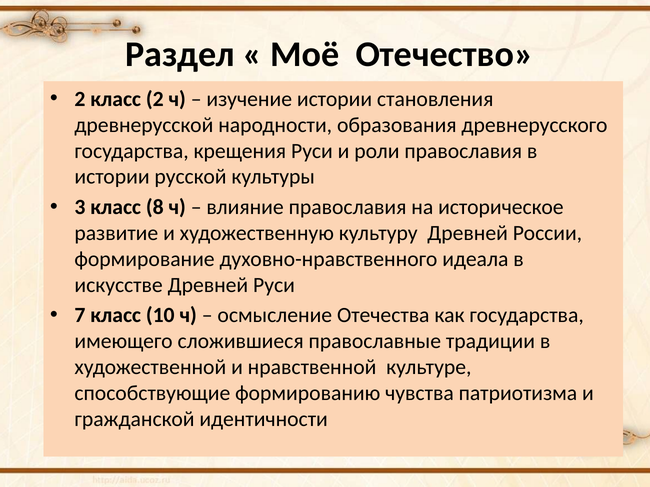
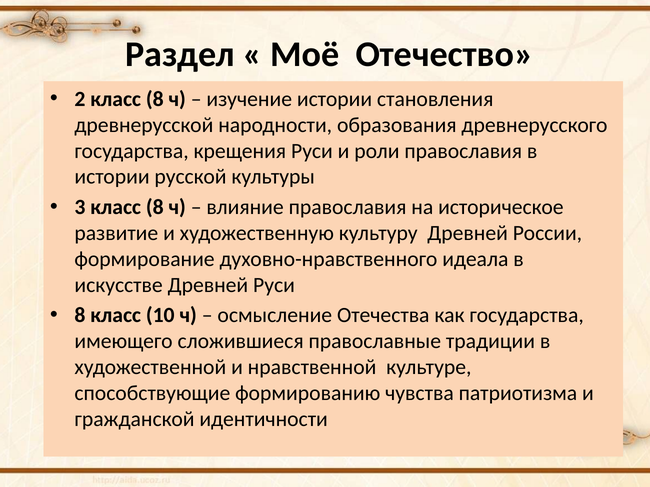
2 класс 2: 2 -> 8 (155, 99)
7: 7 -> 8 (80, 316)
